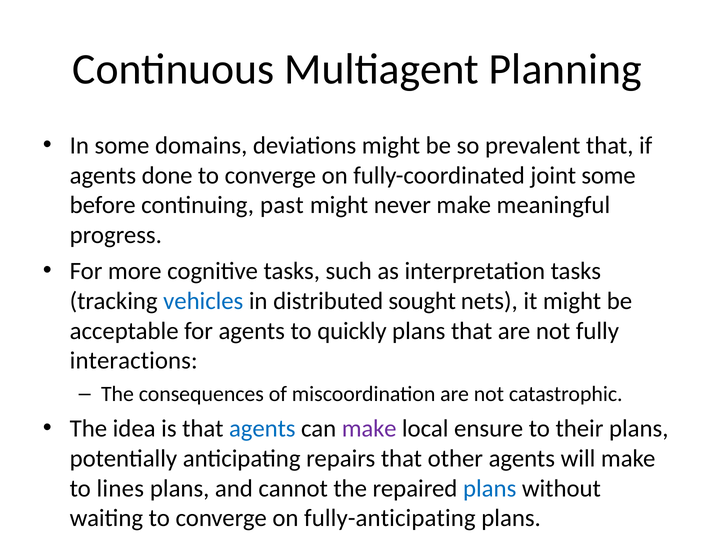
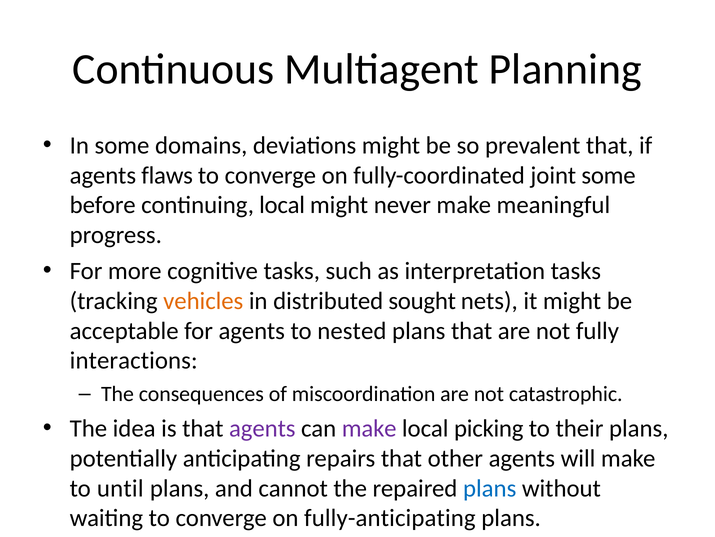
done: done -> flaws (167, 175)
continuing past: past -> local (282, 205)
vehicles colour: blue -> orange (203, 301)
quickly: quickly -> nested (352, 330)
agents colour: blue -> purple (262, 428)
ensure: ensure -> picking (489, 428)
lines: lines -> until (120, 488)
